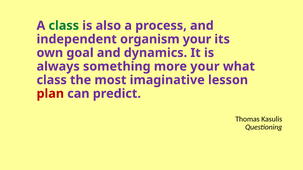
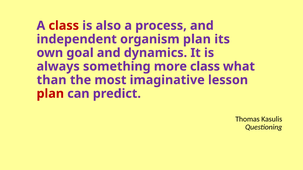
class colour: green -> red (64, 26)
organism your: your -> plan (197, 39)
more your: your -> class (205, 67)
class: class -> than (52, 80)
